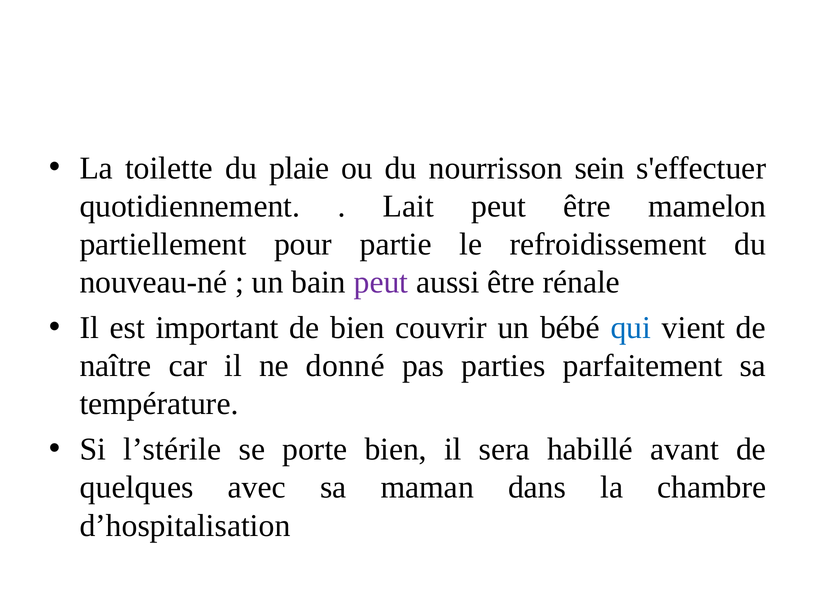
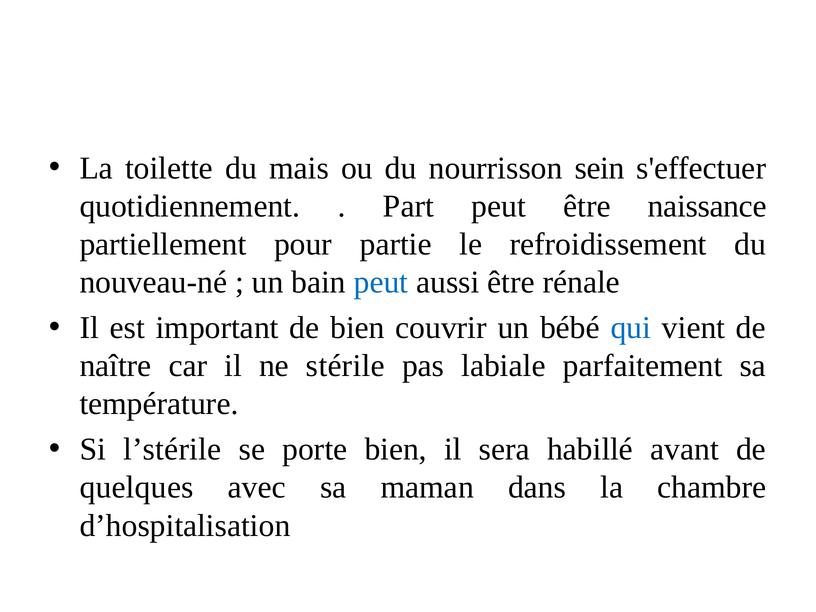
plaie: plaie -> mais (299, 168)
Lait: Lait -> Part (408, 206)
mamelon: mamelon -> naissance (707, 206)
peut colour: purple -> blue (381, 282)
donné: donné -> stérile (345, 366)
parties: parties -> labiale (503, 366)
